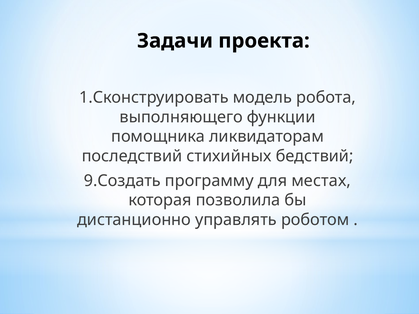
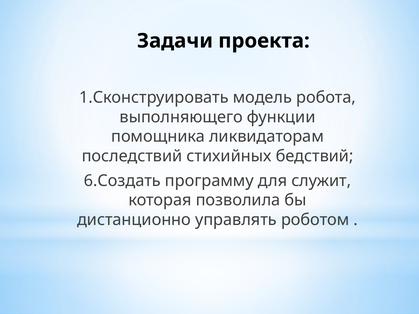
9.Создать: 9.Создать -> 6.Создать (122, 181)
местах: местах -> служит (321, 181)
